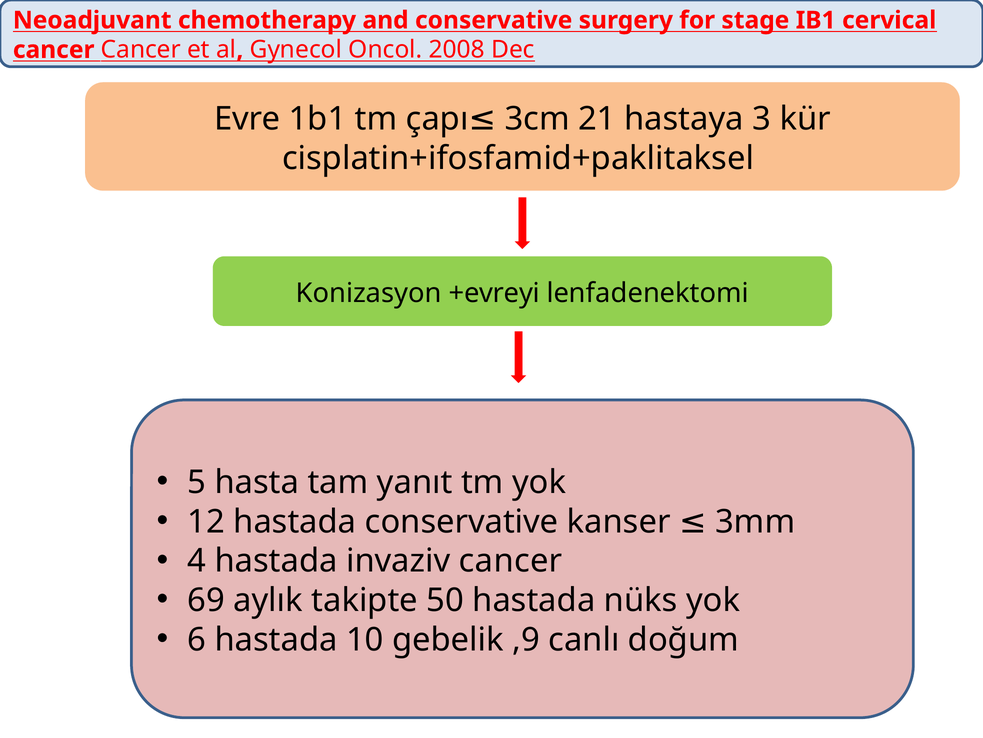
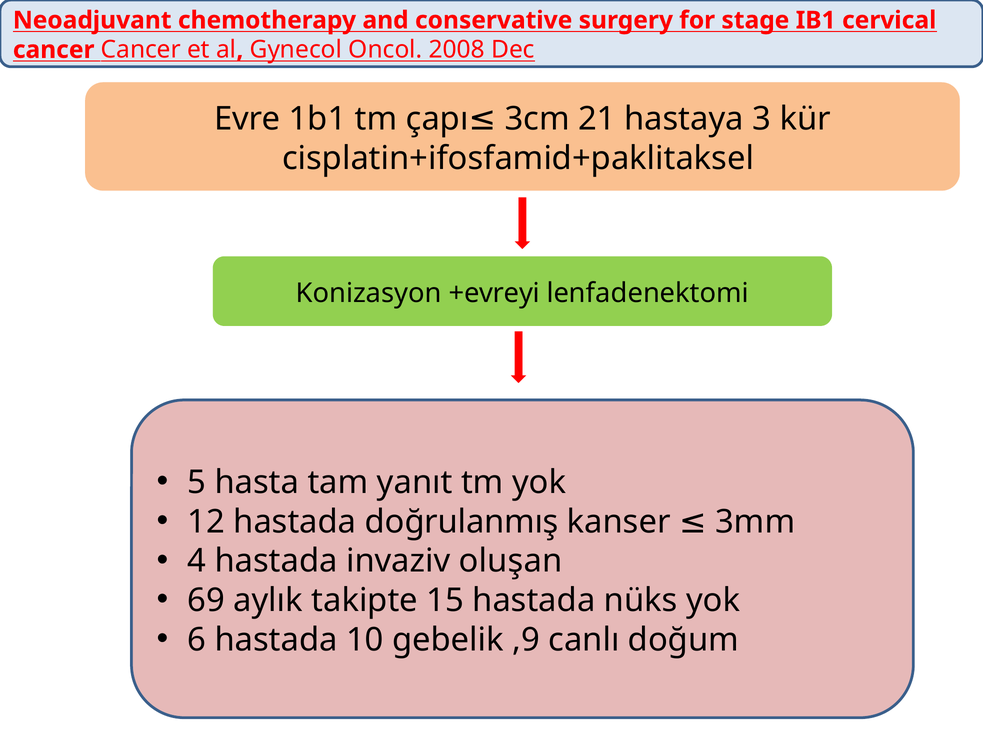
hastada conservative: conservative -> doğrulanmış (462, 521)
invaziv cancer: cancer -> oluşan (511, 561)
50: 50 -> 15 (445, 600)
